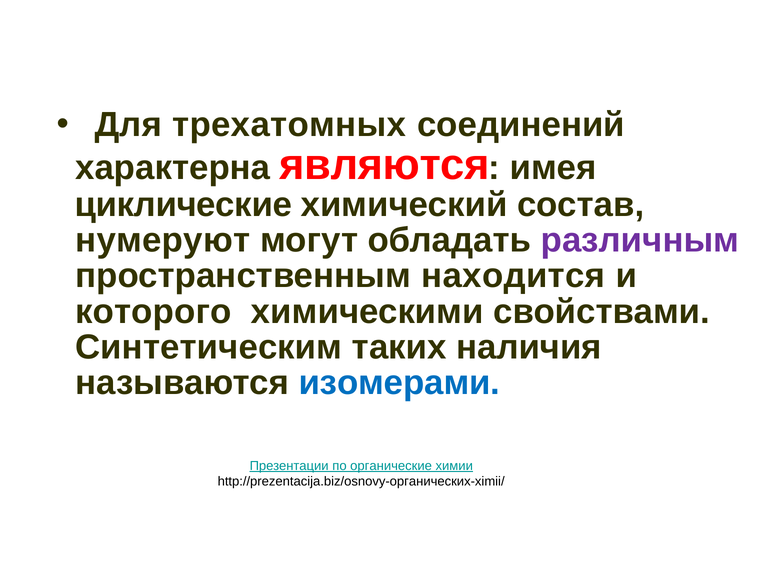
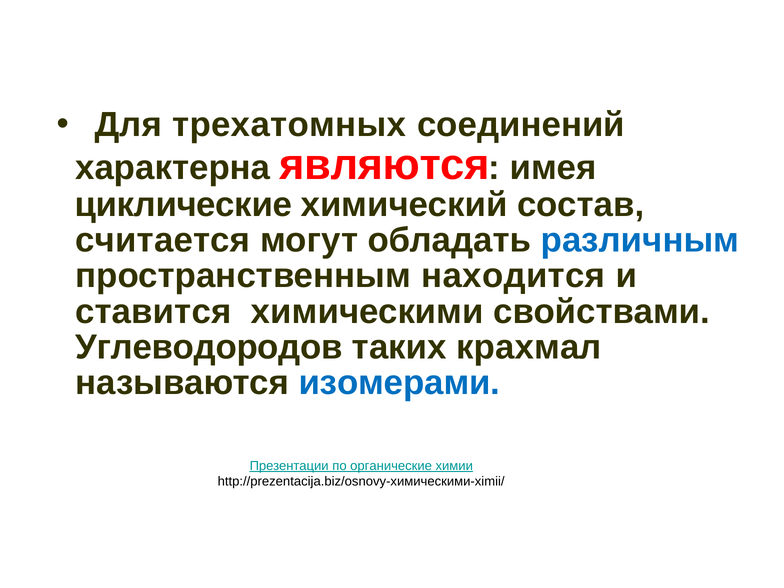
нумеруют: нумеруют -> считается (163, 240)
различным colour: purple -> blue (640, 240)
которого: которого -> ставится (153, 312)
Синтетическим: Синтетическим -> Углеводородов (209, 347)
наличия: наличия -> крахмал (529, 347)
http://prezentacija.biz/osnovy-органических-ximii/: http://prezentacija.biz/osnovy-органических-ximii/ -> http://prezentacija.biz/osnovy-химическими-ximii/ (361, 481)
